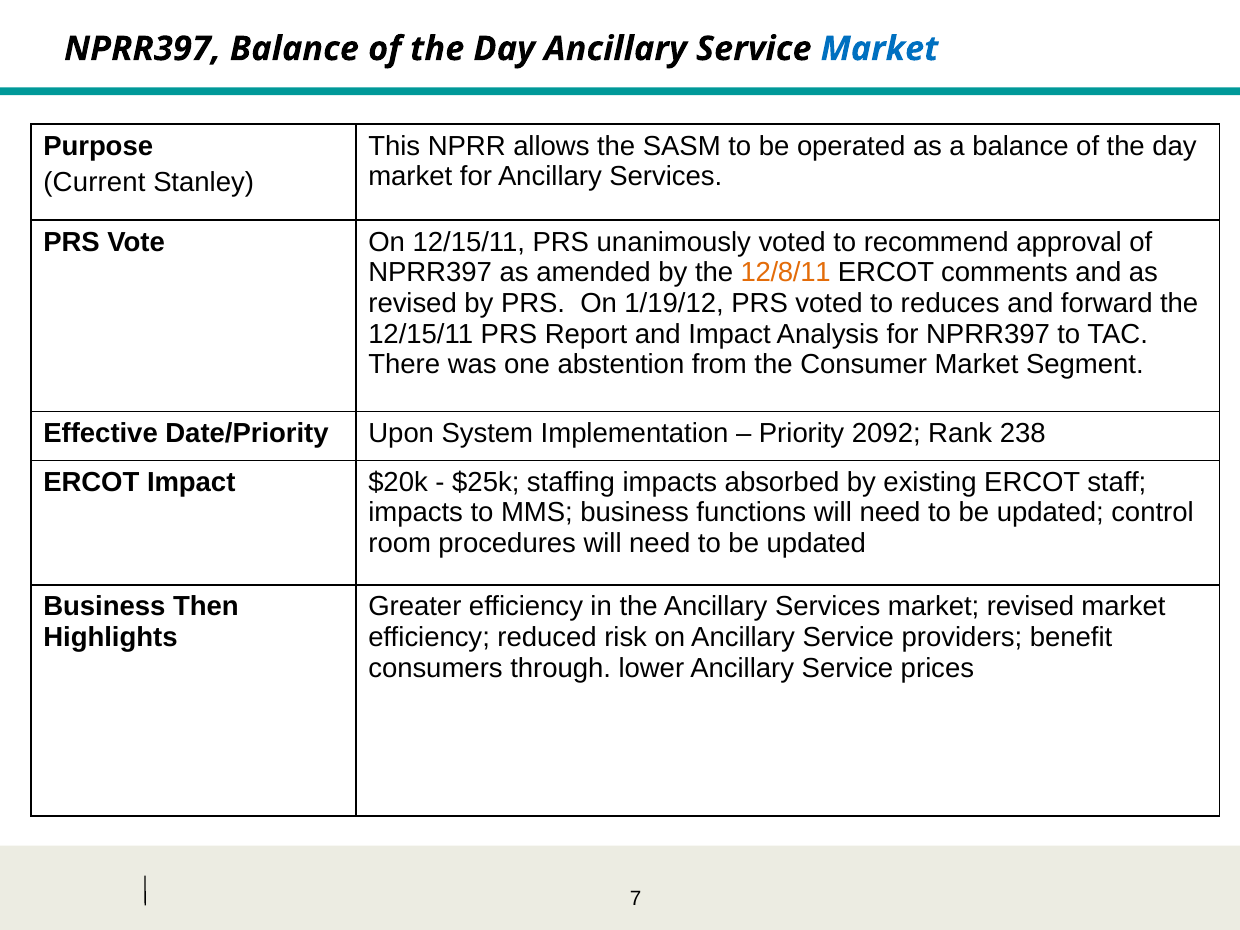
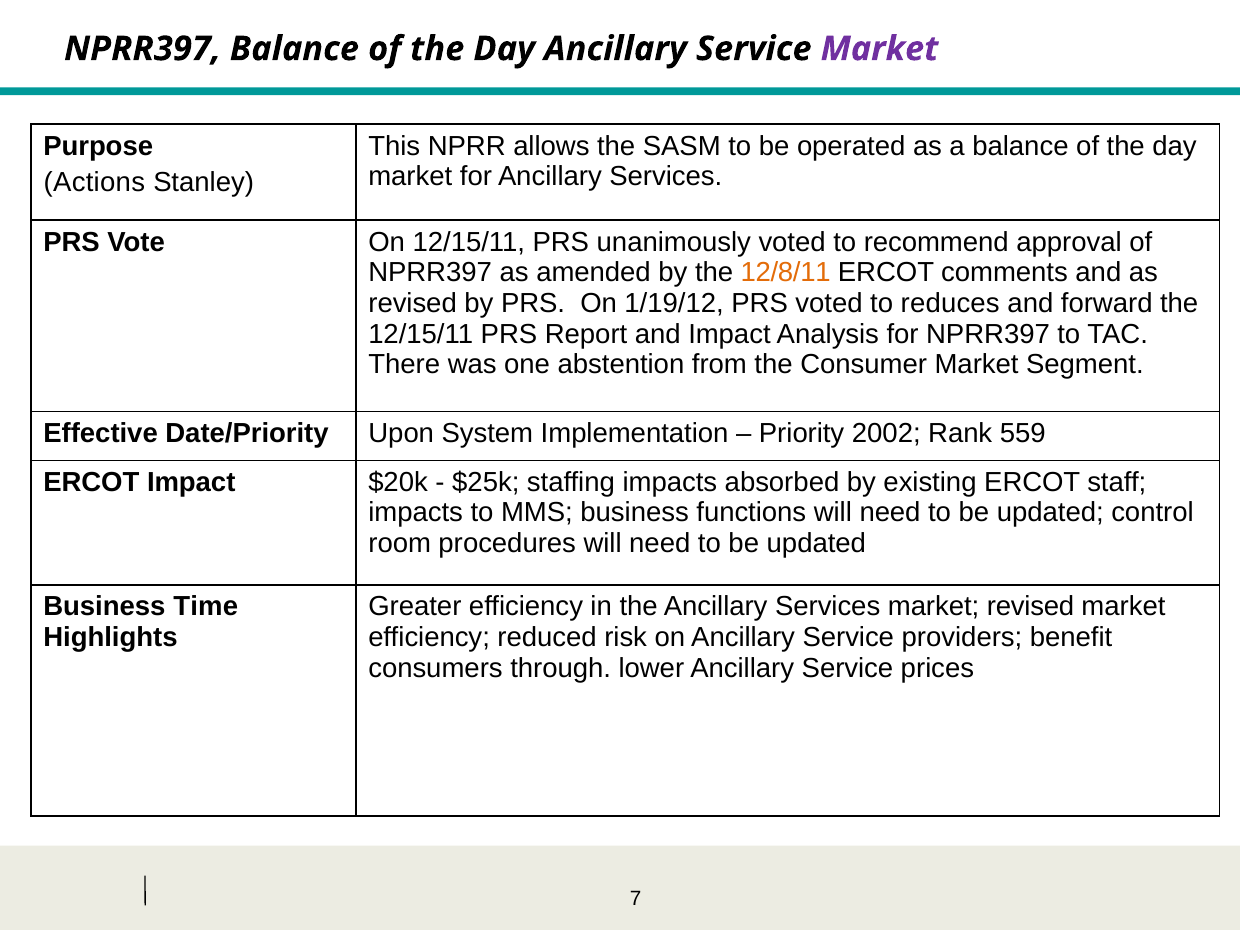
Market colour: blue -> purple (879, 49)
Current: Current -> Actions (94, 182)
2092: 2092 -> 2002 (886, 433)
238: 238 -> 559 (1023, 433)
Then: Then -> Time (206, 607)
